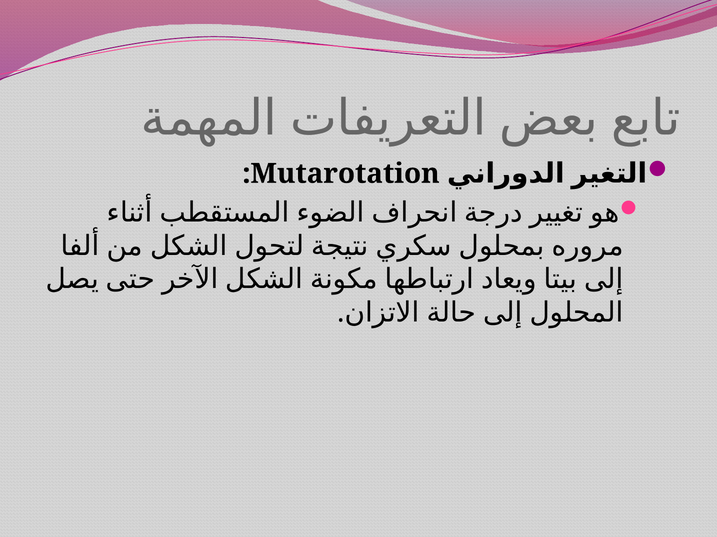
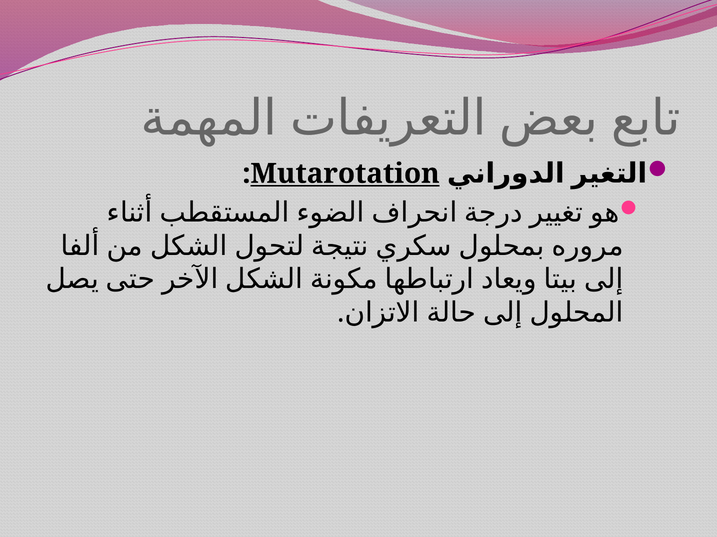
Mutarotation underline: none -> present (345, 174)
